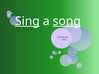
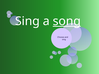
Sing underline: present -> none (27, 21)
